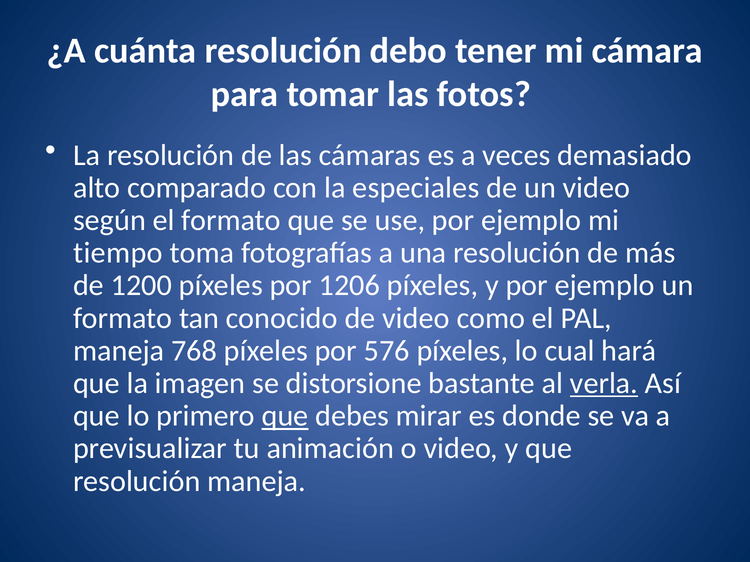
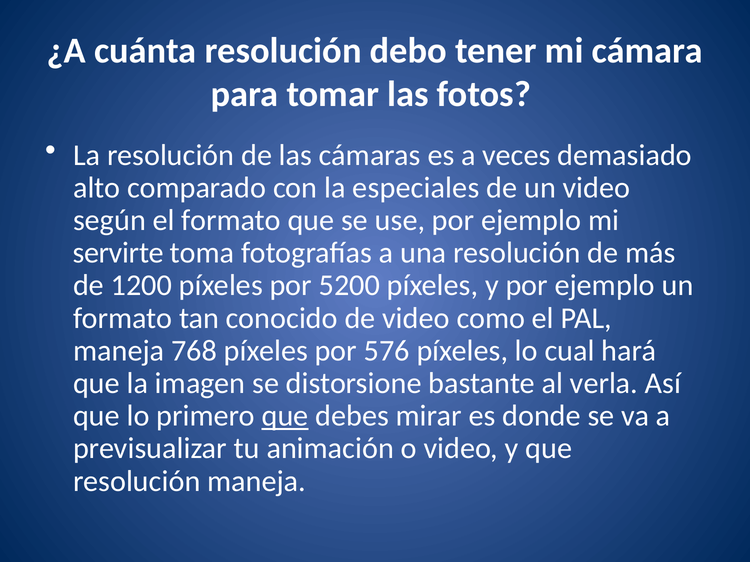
tiempo: tiempo -> servirte (118, 253)
1206: 1206 -> 5200 (349, 286)
verla underline: present -> none (604, 384)
